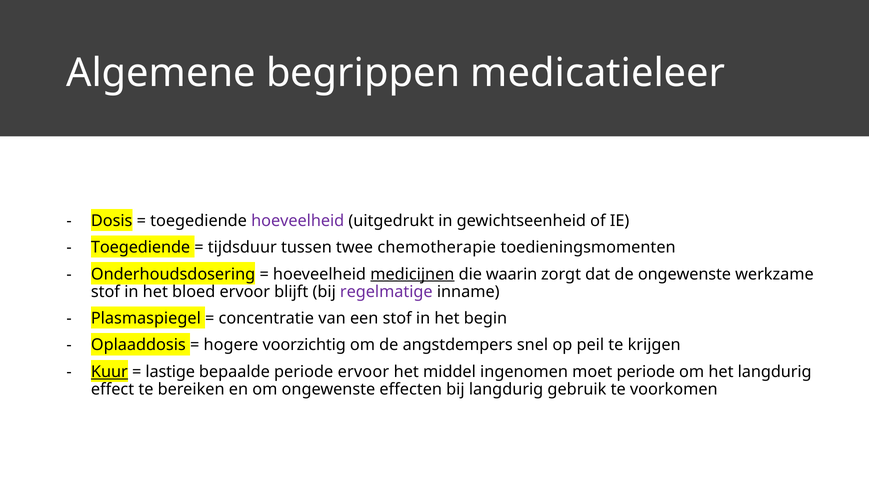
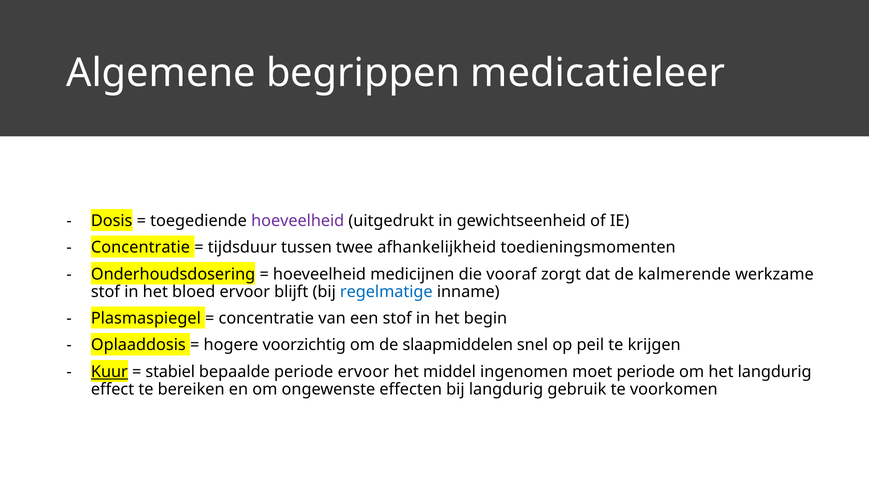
Toegediende: Toegediende -> Concentratie (140, 247)
chemotherapie: chemotherapie -> afhankelijkheid (437, 247)
medicijnen underline: present -> none (412, 274)
waarin: waarin -> vooraf (511, 274)
de ongewenste: ongewenste -> kalmerende (684, 274)
regelmatige colour: purple -> blue (386, 292)
angstdempers: angstdempers -> slaapmiddelen (458, 345)
lastige: lastige -> stabiel (170, 372)
